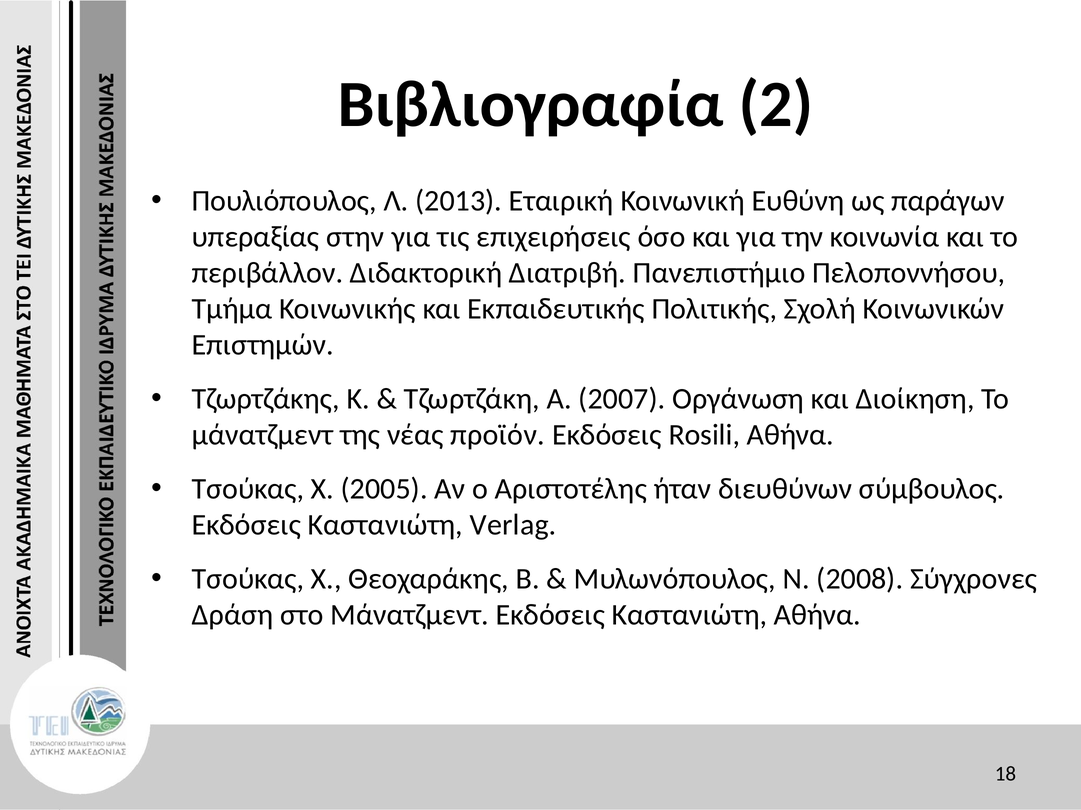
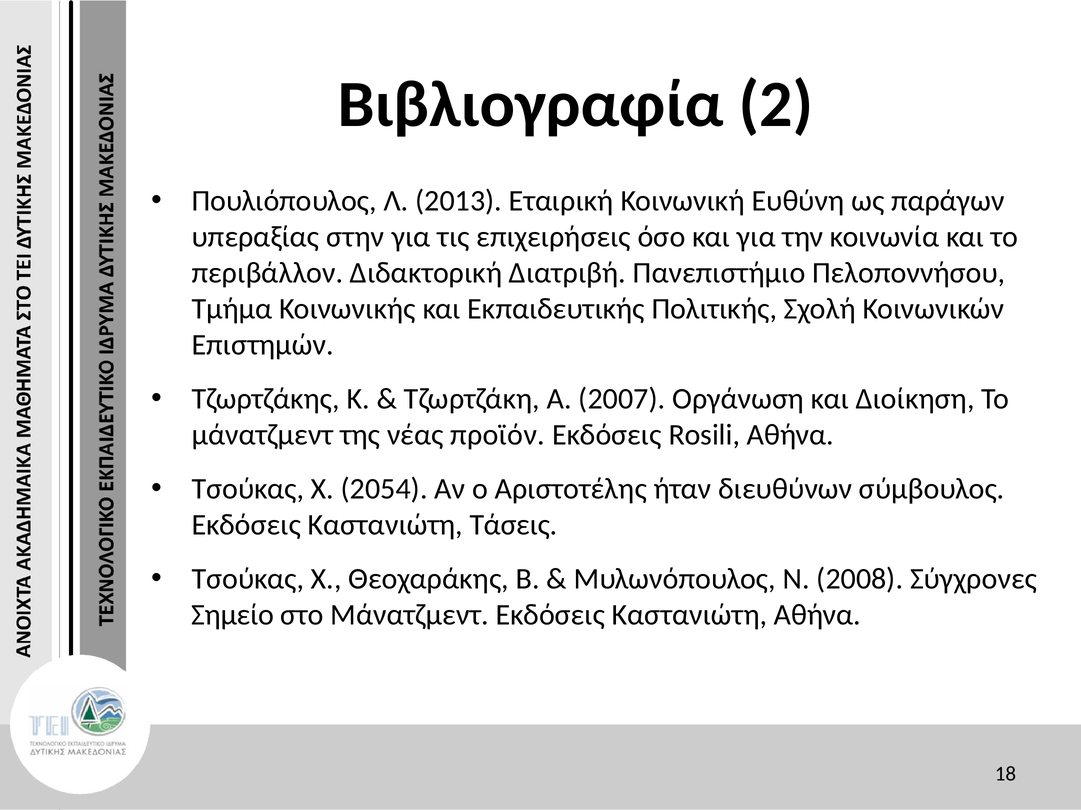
2005: 2005 -> 2054 (384, 489)
Verlag: Verlag -> Τάσεις (513, 525)
Δράση: Δράση -> Σημείο (233, 616)
